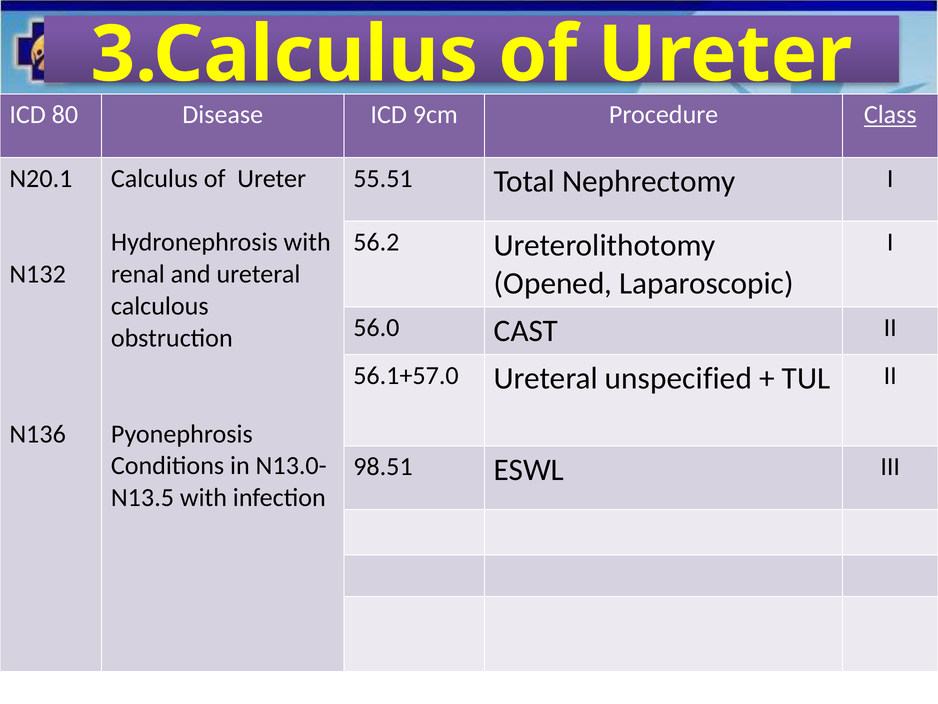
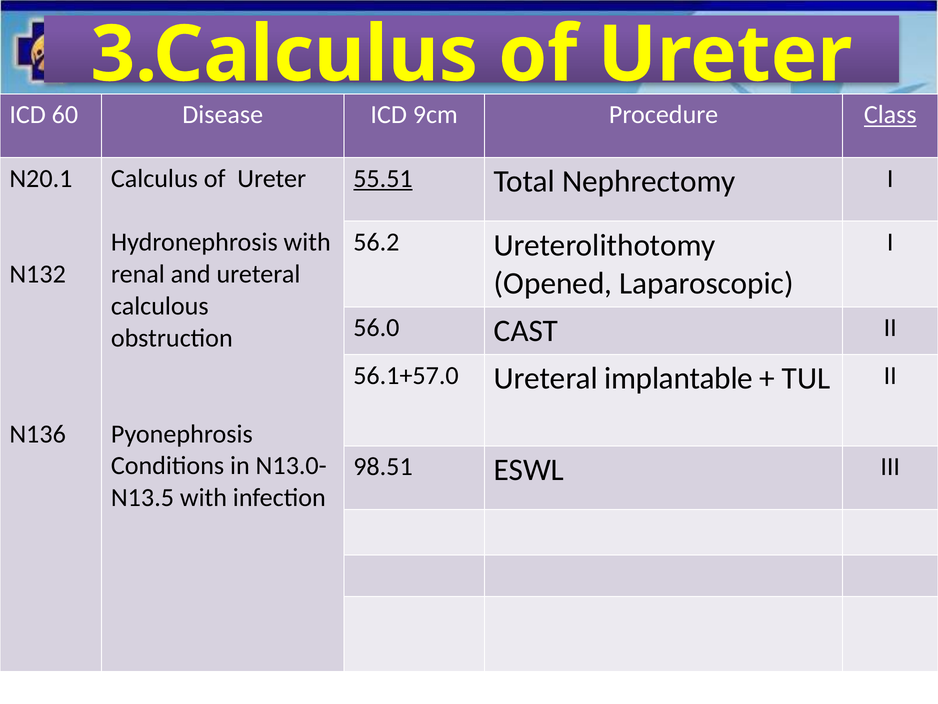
80: 80 -> 60 (65, 115)
55.51 underline: none -> present (383, 178)
unspecified: unspecified -> implantable (679, 378)
